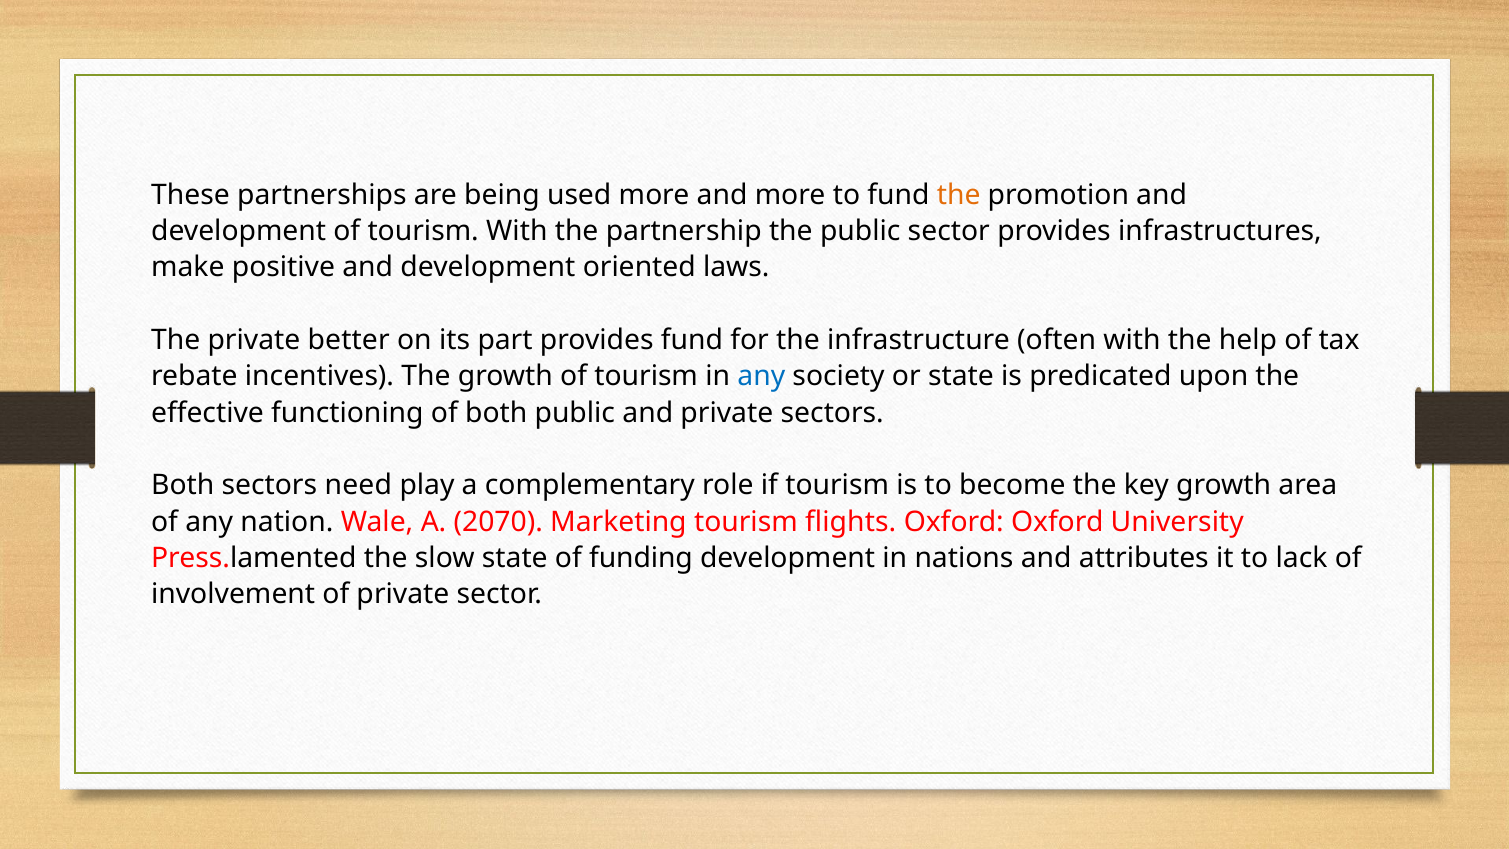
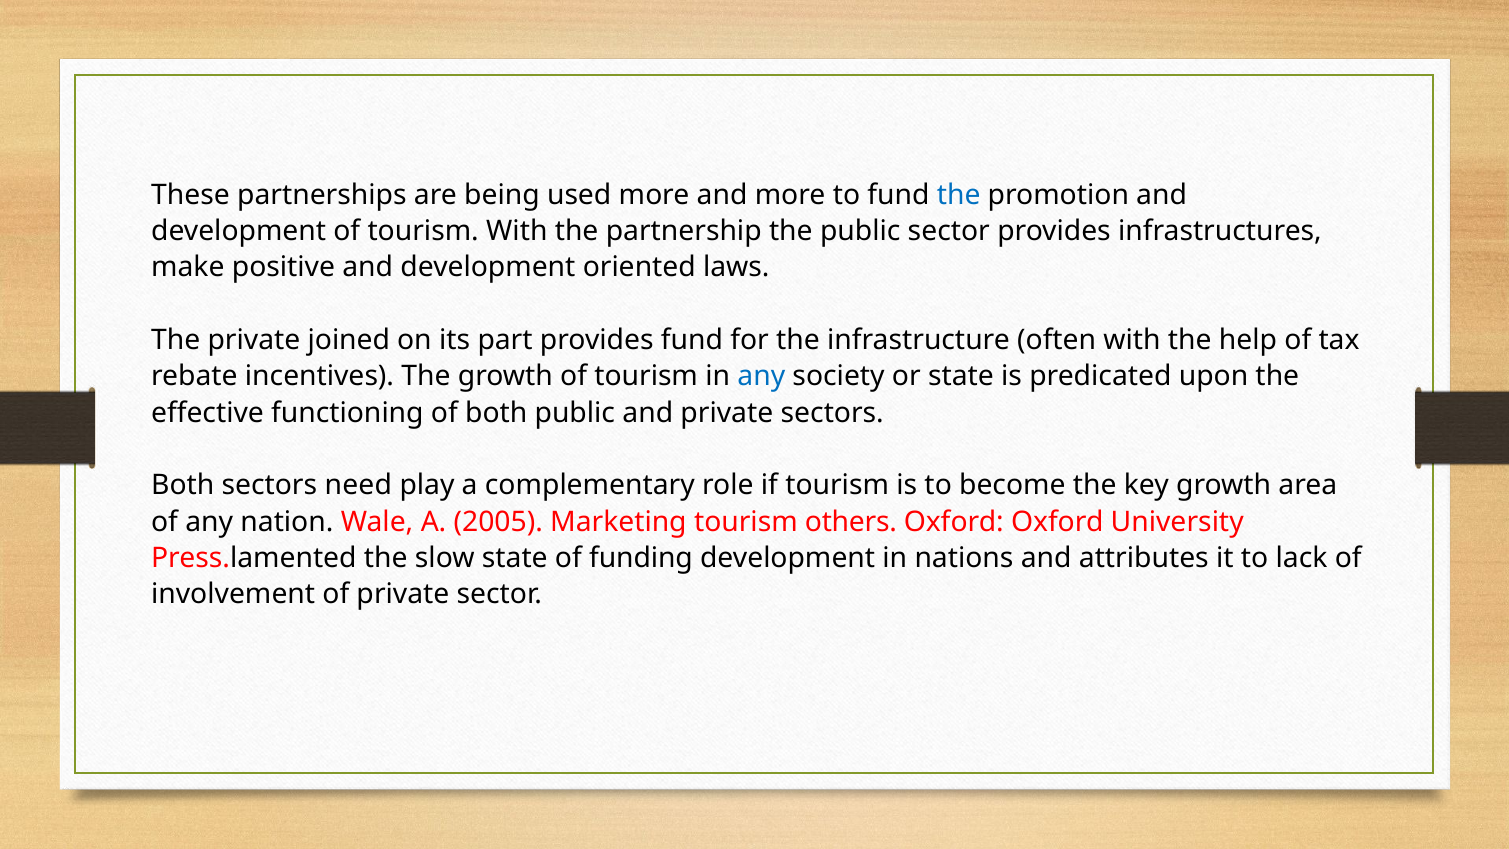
the colour: orange -> blue (959, 195)
better: better -> joined (349, 340)
2070: 2070 -> 2005 (498, 522)
flights: flights -> others (851, 522)
